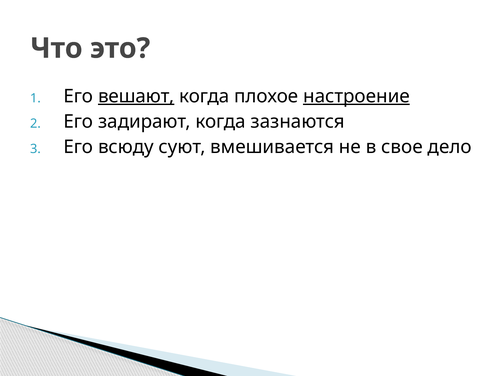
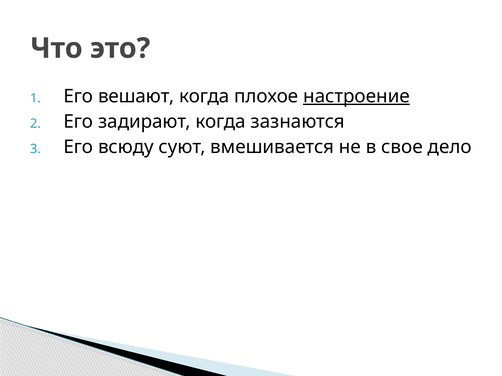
вешают underline: present -> none (136, 96)
